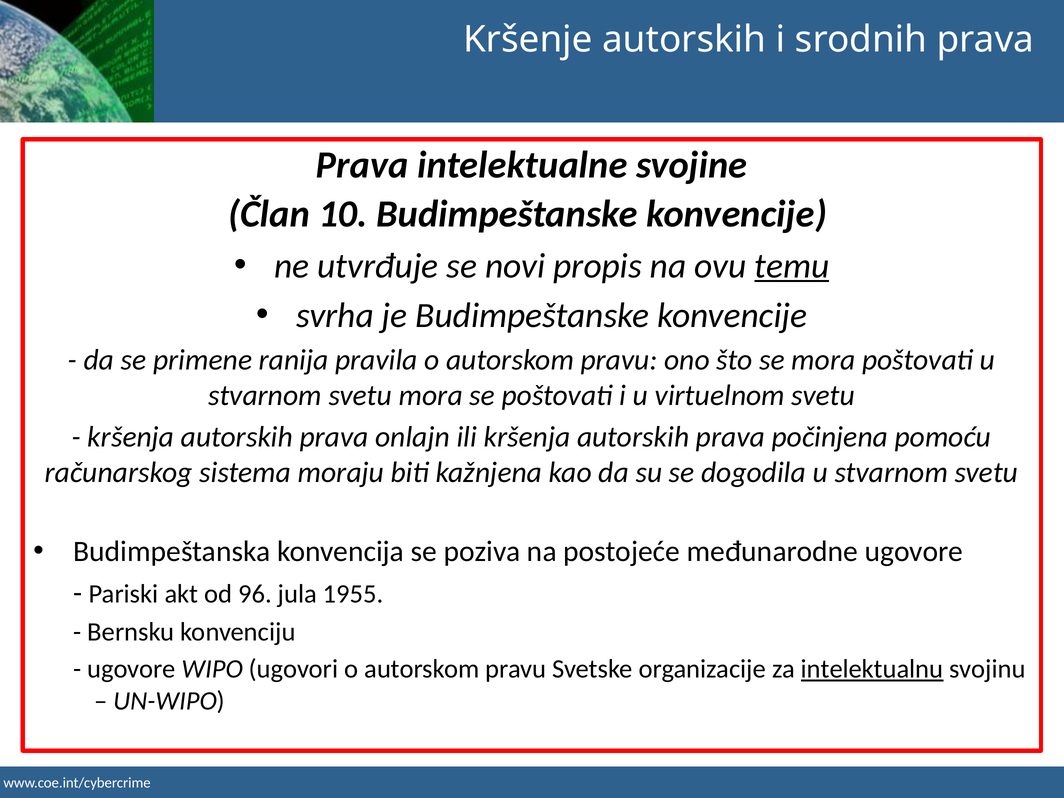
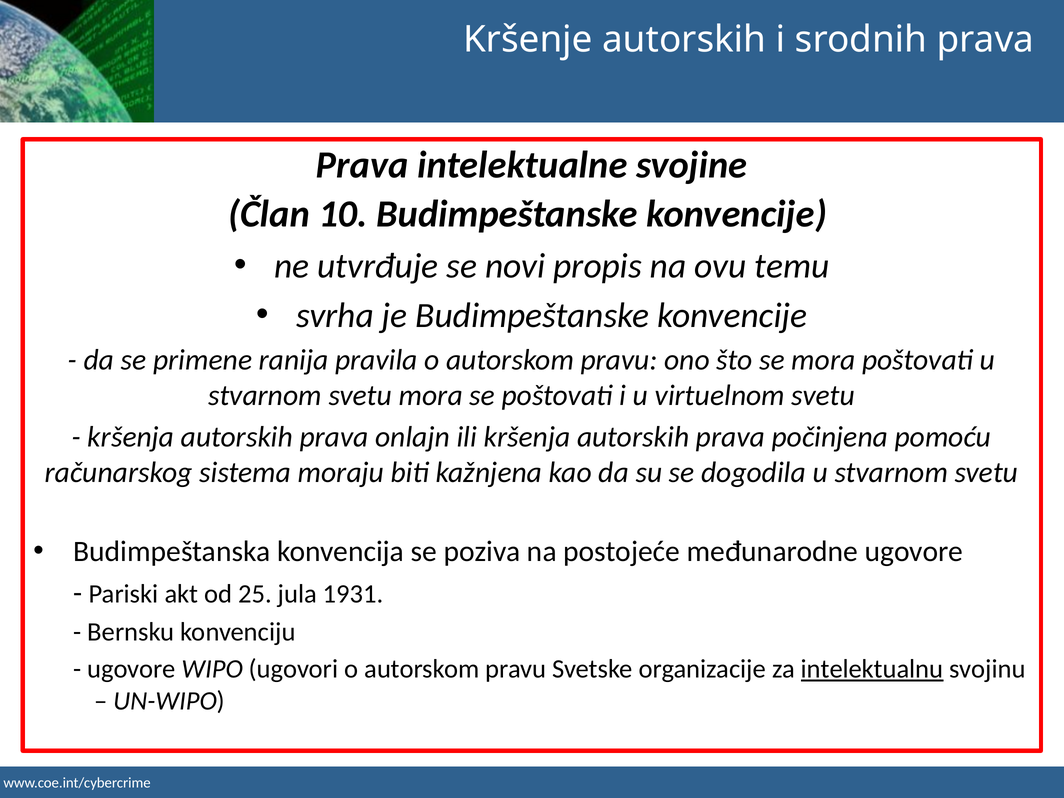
temu underline: present -> none (792, 266)
96: 96 -> 25 (255, 594)
1955: 1955 -> 1931 (353, 594)
